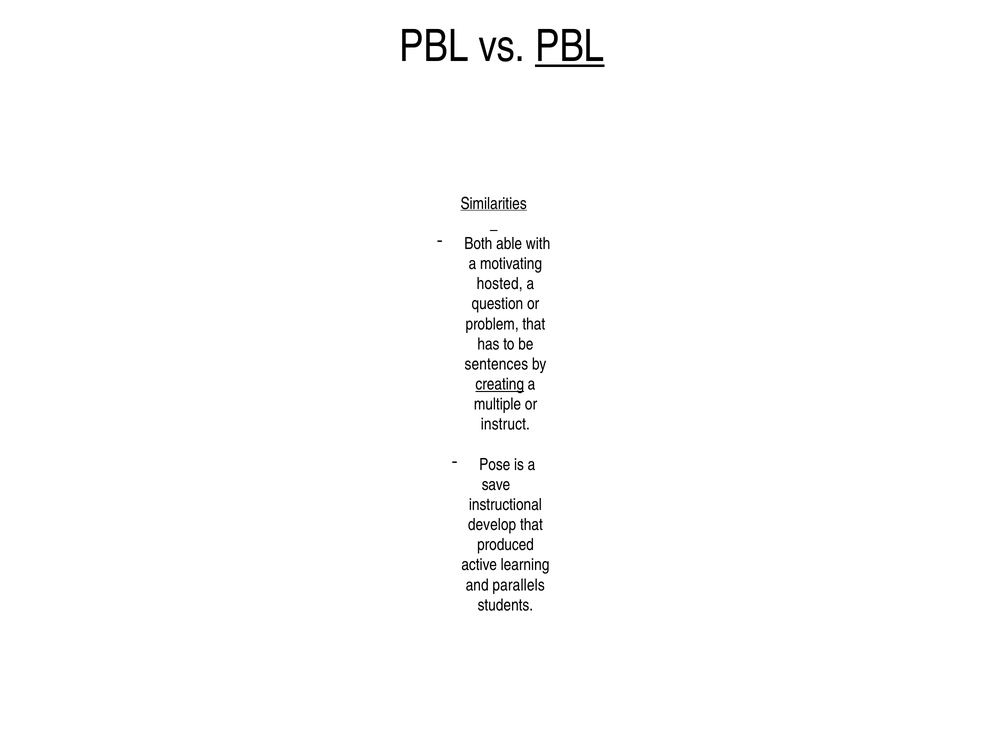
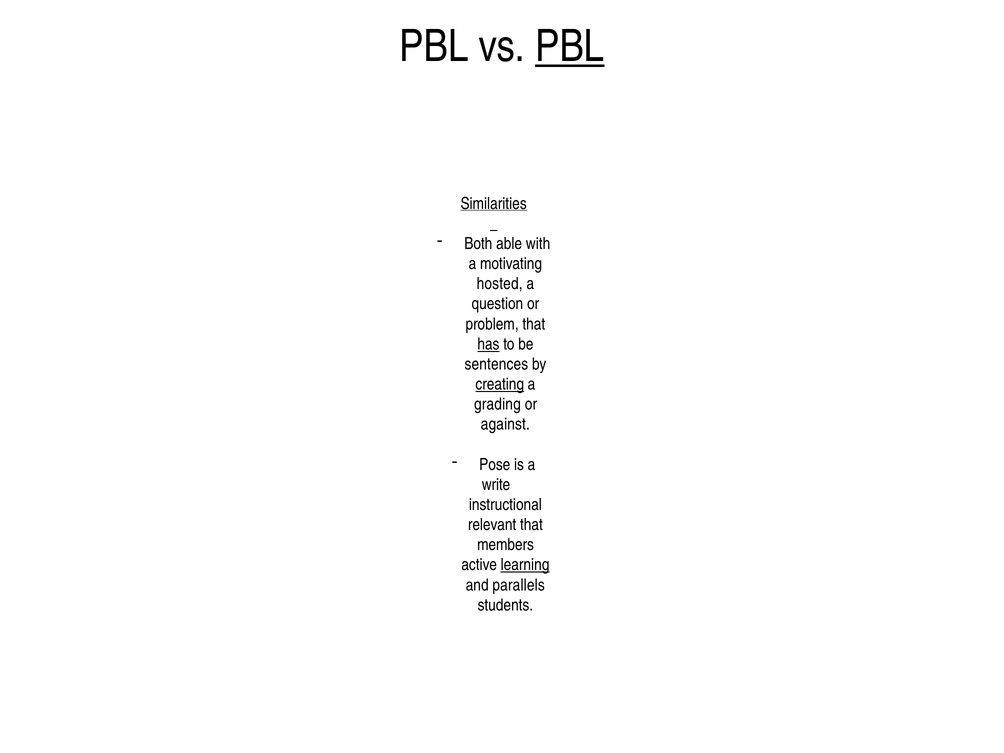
has underline: none -> present (488, 344)
multiple: multiple -> grading (497, 404)
instruct: instruct -> against (505, 424)
save: save -> write (496, 485)
develop: develop -> relevant (492, 525)
produced: produced -> members (506, 545)
learning underline: none -> present (525, 565)
